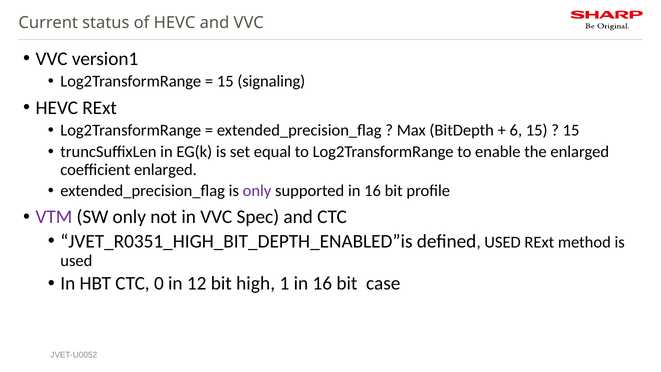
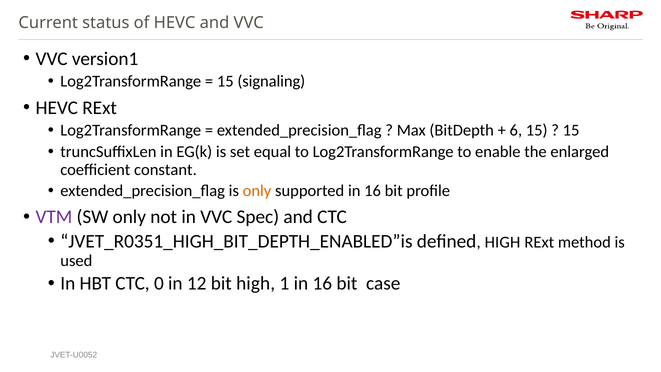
coefficient enlarged: enlarged -> constant (165, 170)
only colour: purple -> orange (257, 191)
USED: USED -> HIGH (502, 242)
